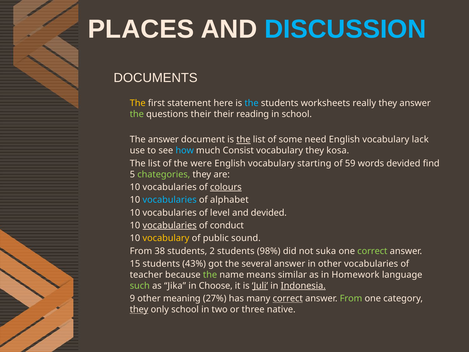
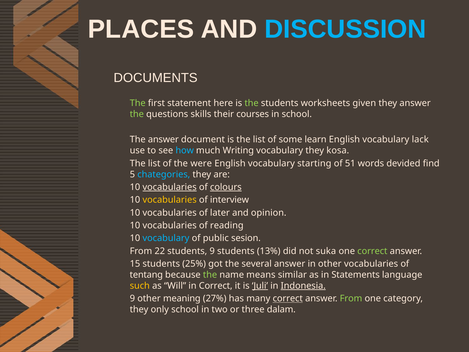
The colour: yellow -> light green (138, 103)
the colour: light blue -> light green (252, 103)
really: really -> given (364, 103)
questions their: their -> skills (201, 114)
reading: reading -> courses (253, 114)
the underline: present -> none (243, 140)
need: need -> learn (316, 140)
Consist: Consist -> Writing (238, 151)
59: 59 -> 51 (350, 163)
chategories colour: light green -> light blue (164, 174)
vocabularies underline: none -> present (170, 187)
vocabularies colour: light blue -> yellow (170, 200)
alphabet: alphabet -> interview (229, 200)
level: level -> later (220, 213)
and devided: devided -> opinion (269, 213)
vocabularies underline: present -> none (170, 225)
conduct: conduct -> reading (227, 225)
vocabulary colour: yellow -> light blue (166, 238)
sound: sound -> sesion (246, 238)
38: 38 -> 22 (160, 251)
students 2: 2 -> 9 (212, 251)
98%: 98% -> 13% (269, 251)
43%: 43% -> 25% (194, 264)
teacher: teacher -> tentang (146, 275)
Homework: Homework -> Statements (356, 275)
such colour: light green -> yellow (140, 286)
Jika: Jika -> Will (175, 286)
in Choose: Choose -> Correct (216, 286)
they underline: present -> none (139, 309)
native: native -> dalam (281, 309)
